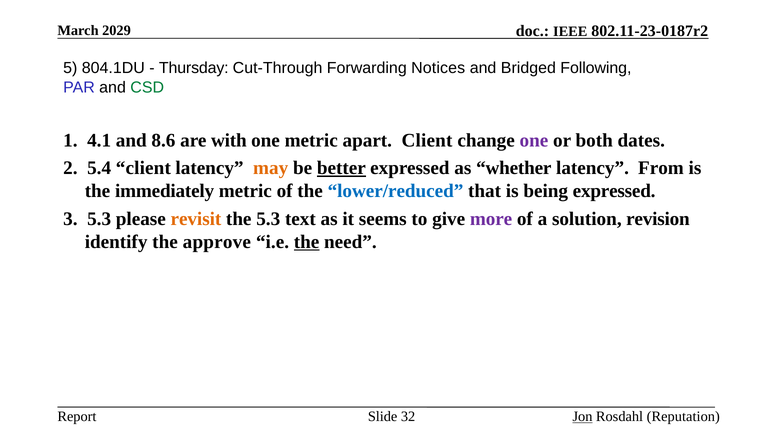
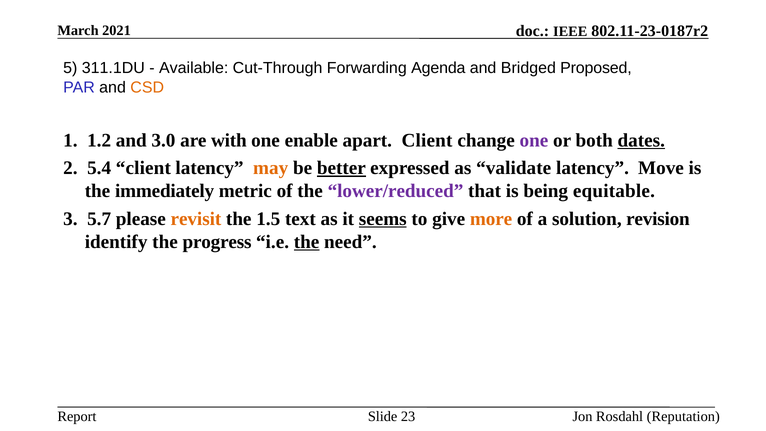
2029: 2029 -> 2021 (116, 30)
804.1DU: 804.1DU -> 311.1DU (113, 68)
Thursday: Thursday -> Available (194, 68)
Notices: Notices -> Agenda (438, 68)
Following: Following -> Proposed (596, 68)
CSD colour: green -> orange (147, 87)
4.1: 4.1 -> 1.2 (99, 140)
8.6: 8.6 -> 3.0 (163, 140)
one metric: metric -> enable (311, 140)
dates underline: none -> present (641, 140)
whether: whether -> validate (514, 168)
From: From -> Move (661, 168)
lower/reduced colour: blue -> purple (395, 191)
being expressed: expressed -> equitable (614, 191)
3 5.3: 5.3 -> 5.7 (99, 219)
the 5.3: 5.3 -> 1.5 (268, 219)
seems underline: none -> present (383, 219)
more colour: purple -> orange (491, 219)
approve: approve -> progress (217, 242)
32: 32 -> 23 (408, 416)
Jon underline: present -> none (583, 416)
